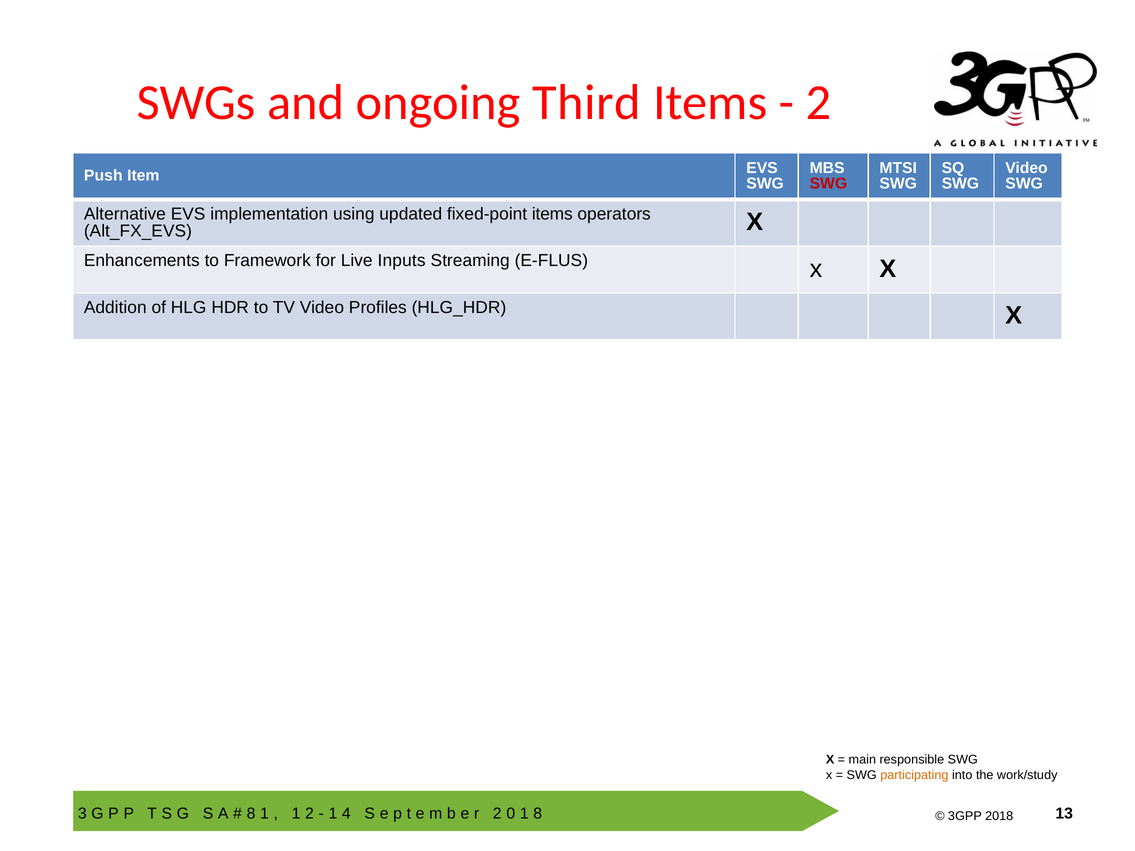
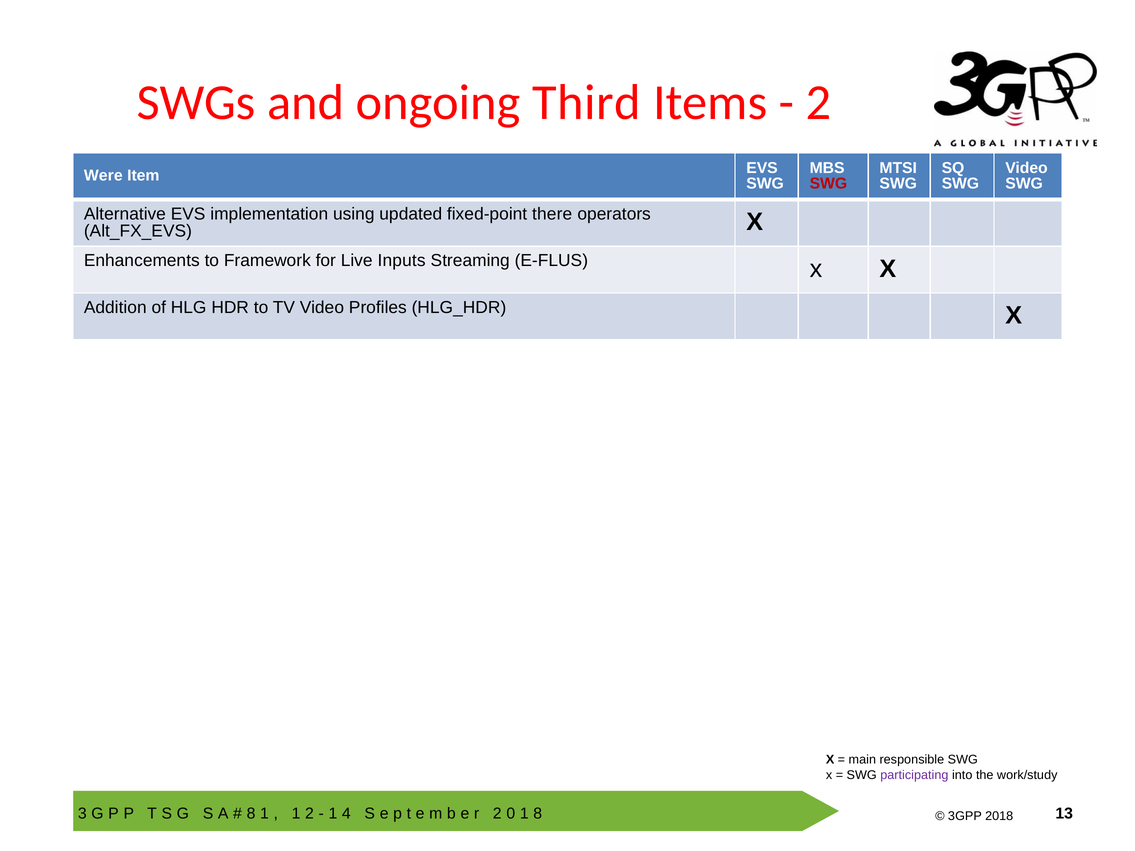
Push: Push -> Were (103, 176)
fixed-point items: items -> there (552, 214)
participating colour: orange -> purple (914, 775)
